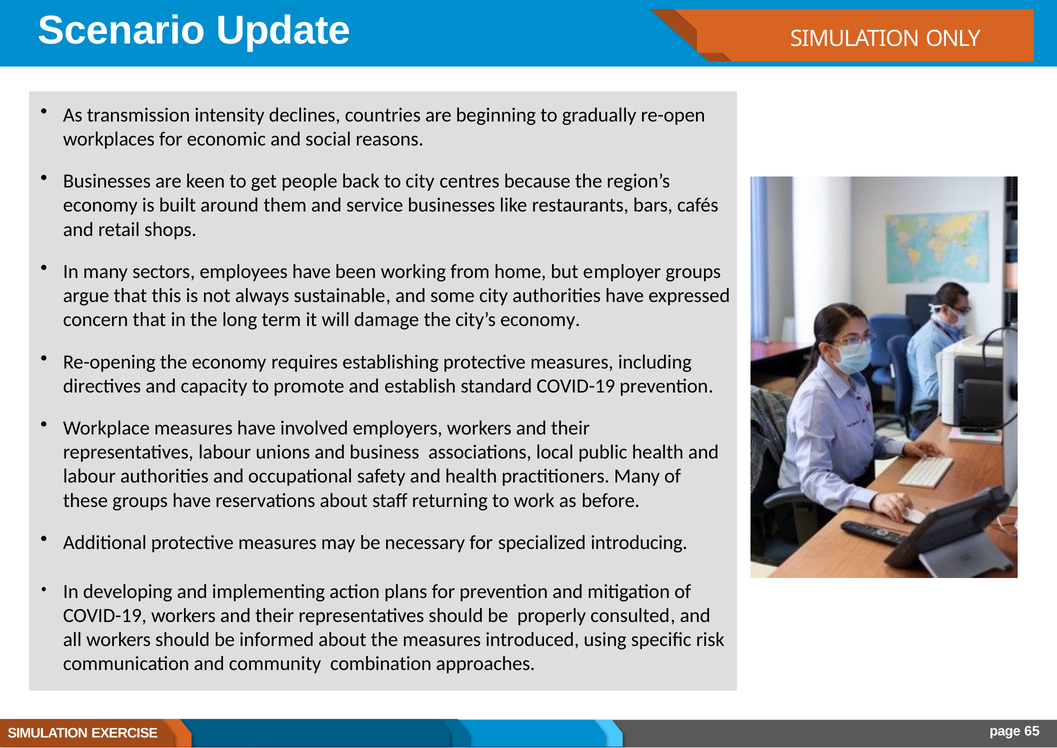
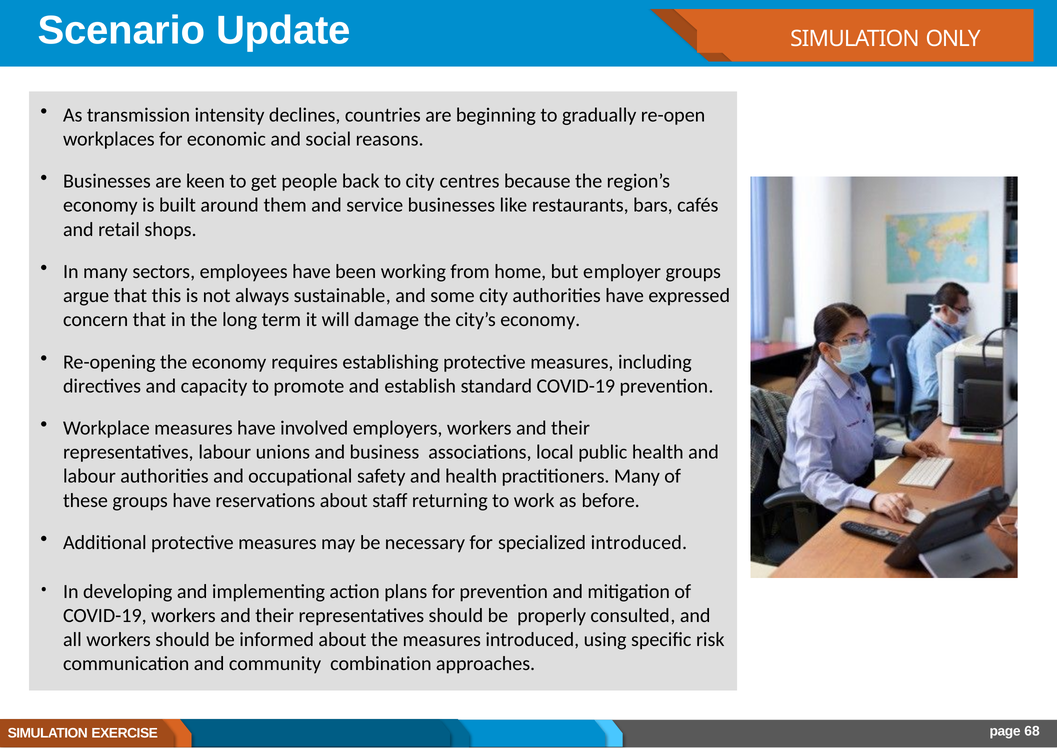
specialized introducing: introducing -> introduced (639, 543)
65: 65 -> 68 (1032, 731)
